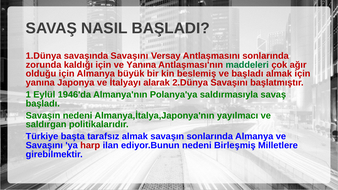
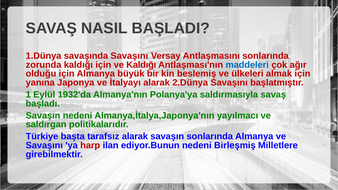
ve Yanına: Yanına -> Kaldığı (141, 65)
maddeleri colour: green -> blue (247, 65)
ve başladı: başladı -> ülkeleri (247, 74)
1946'da: 1946'da -> 1932'da (74, 95)
tarafsız almak: almak -> alarak (135, 137)
